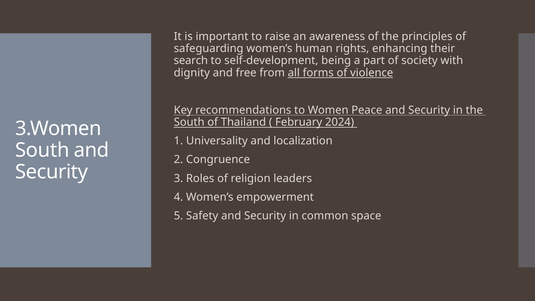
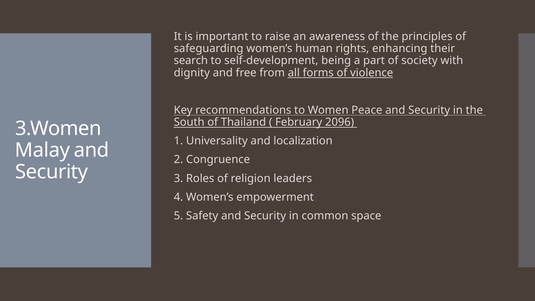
2024: 2024 -> 2096 (340, 122)
South: South -> Malay (42, 150)
